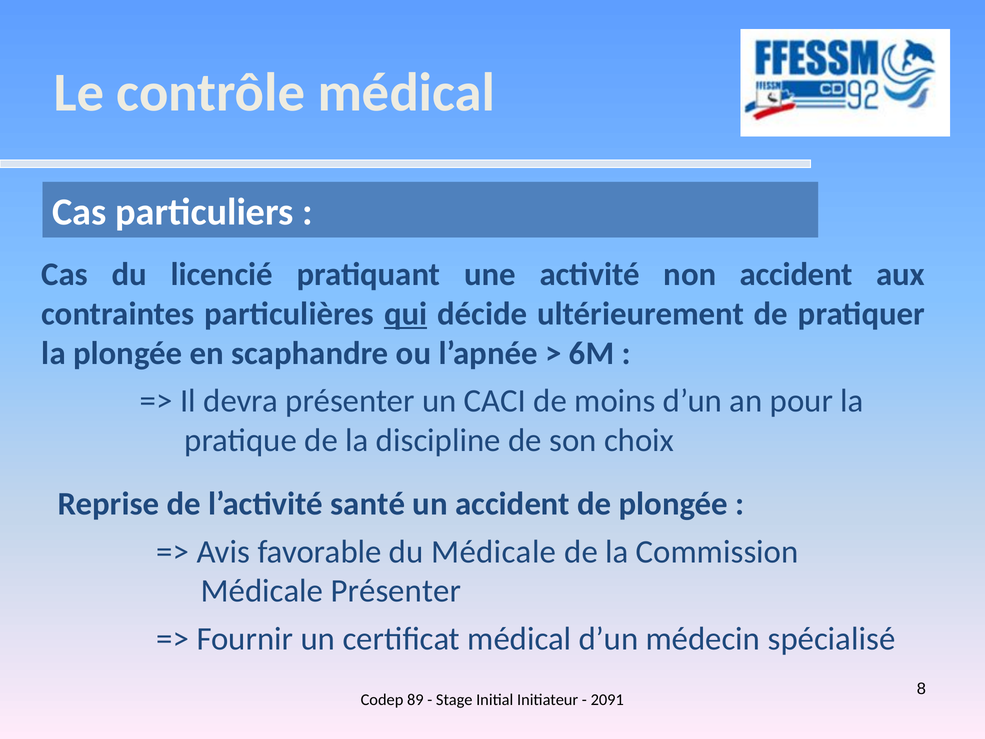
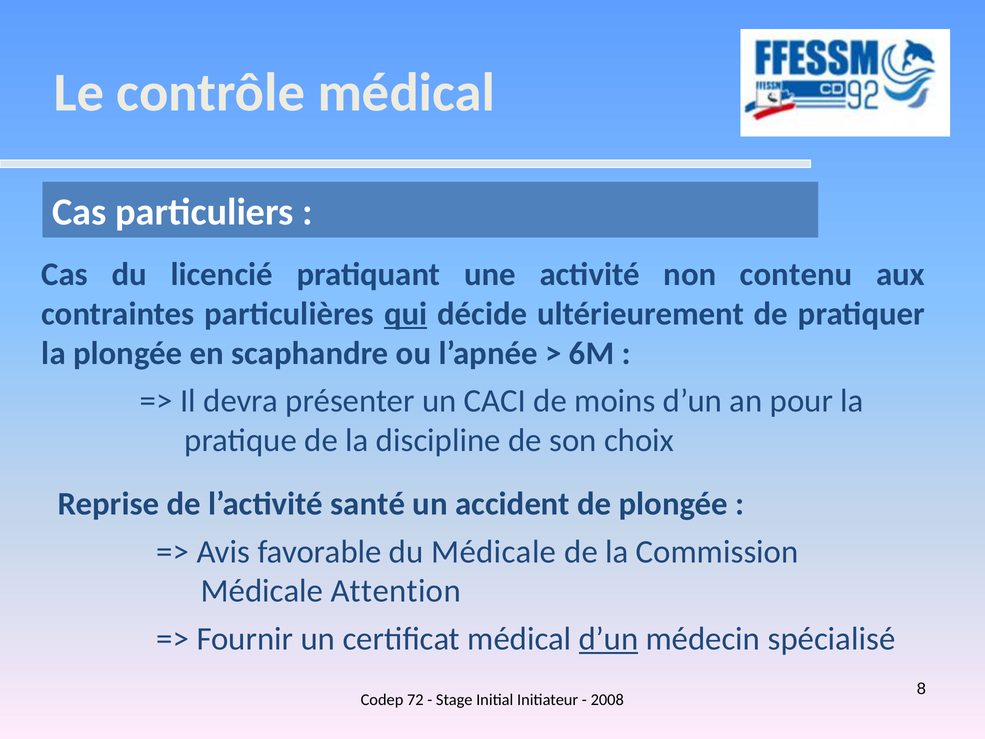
non accident: accident -> contenu (796, 274)
Médicale Présenter: Présenter -> Attention (396, 591)
d’un underline: none -> present (609, 639)
89: 89 -> 72 (415, 700)
2091: 2091 -> 2008 (607, 700)
